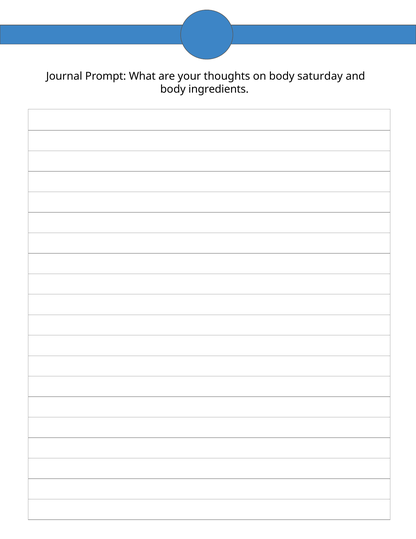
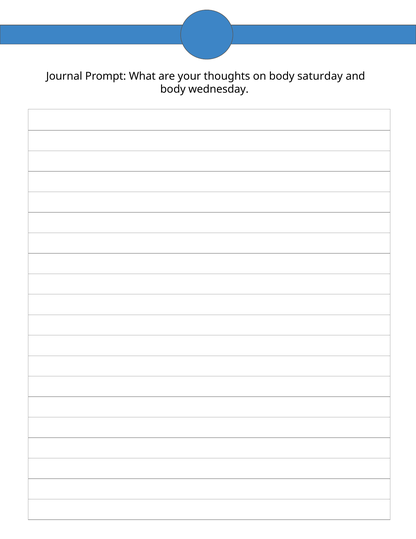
ingredients: ingredients -> wednesday (219, 89)
